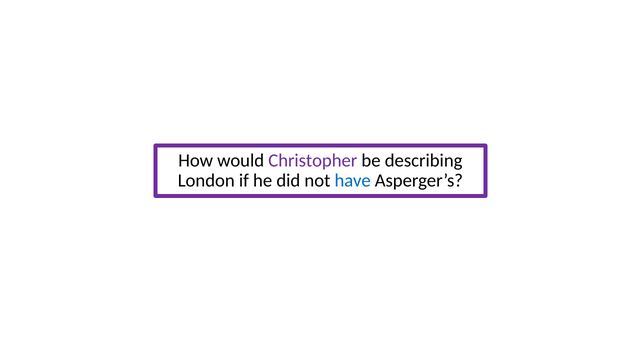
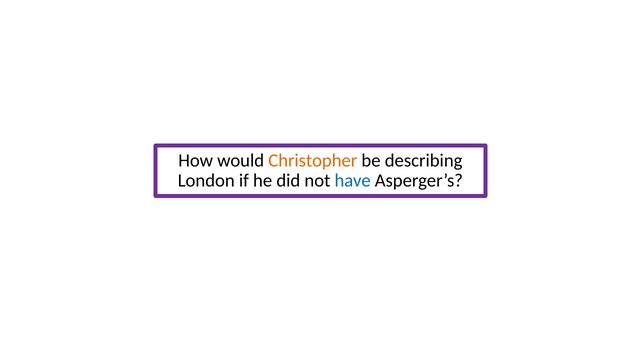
Christopher colour: purple -> orange (313, 160)
